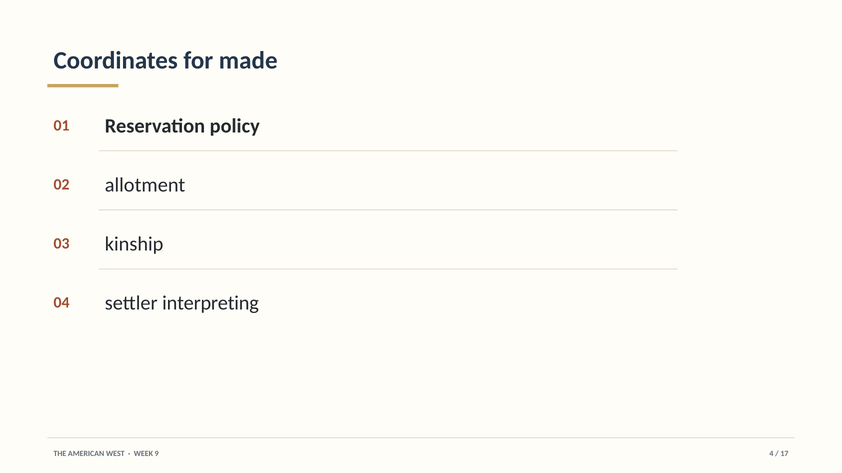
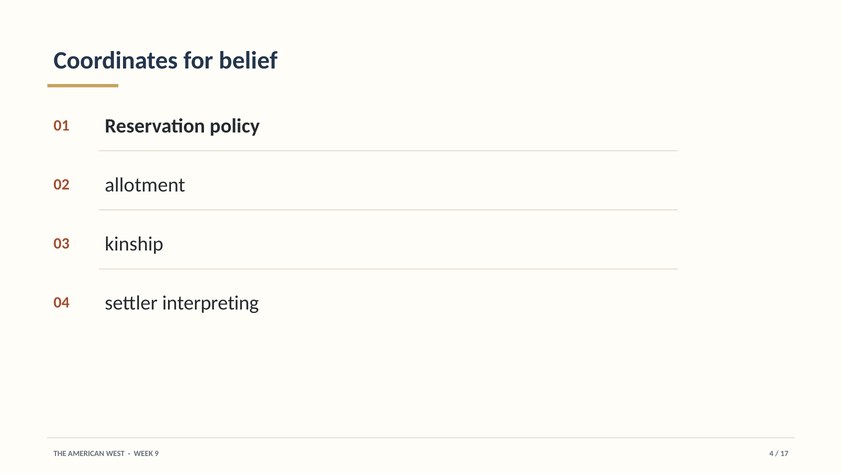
made: made -> belief (248, 61)
